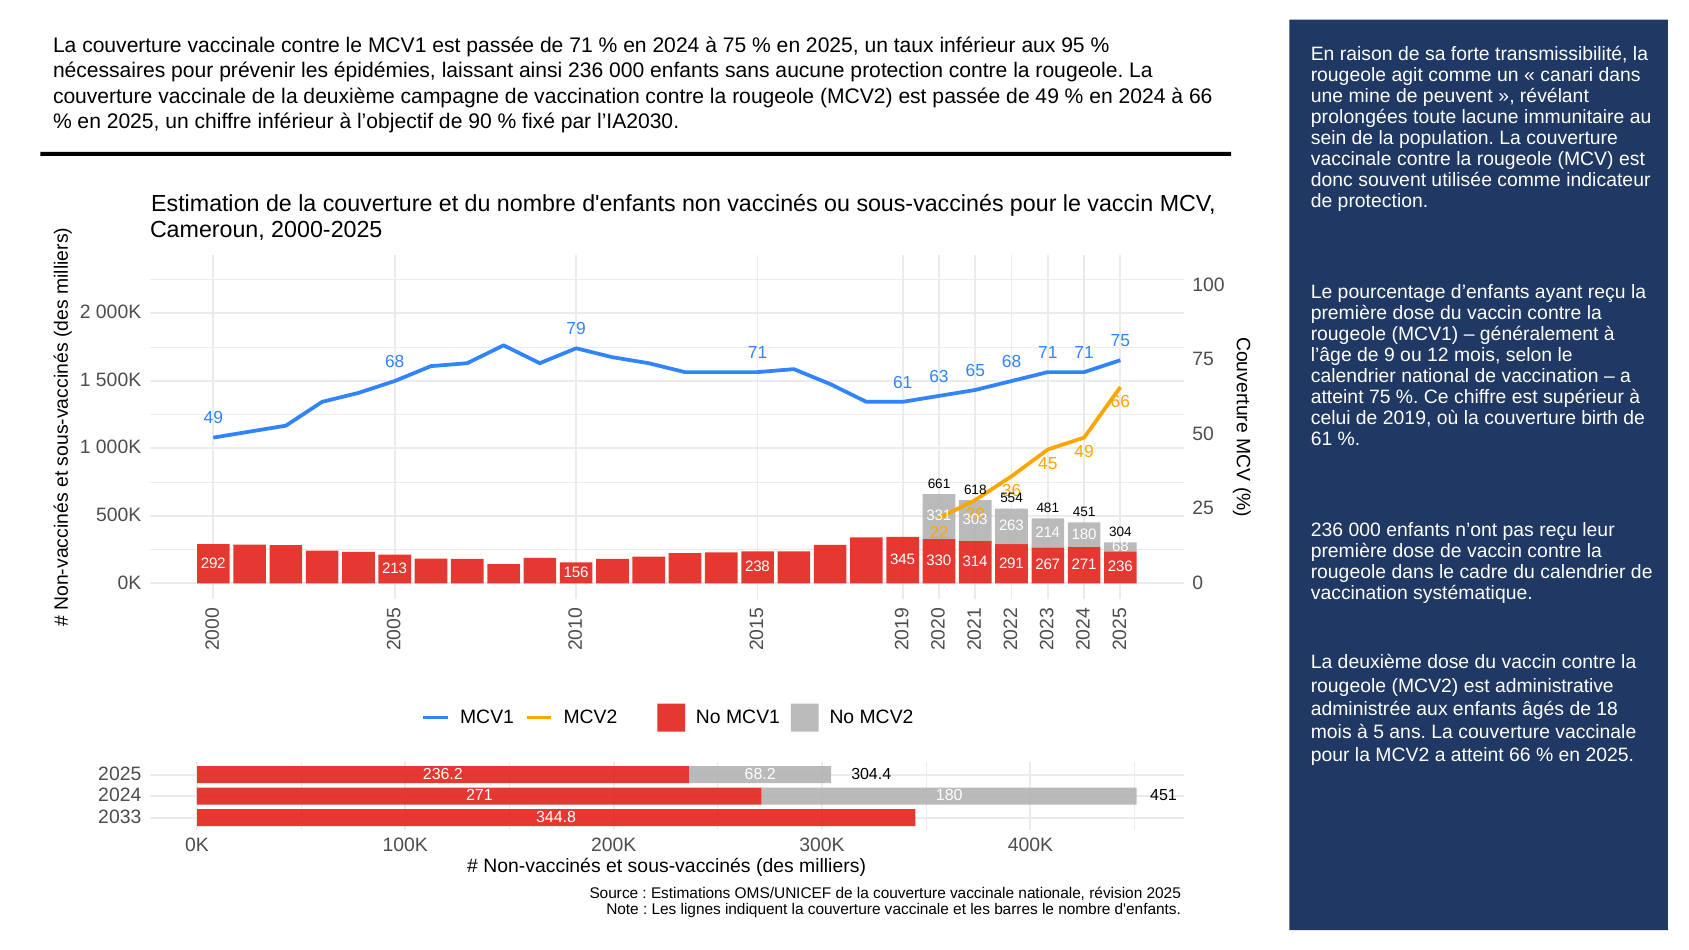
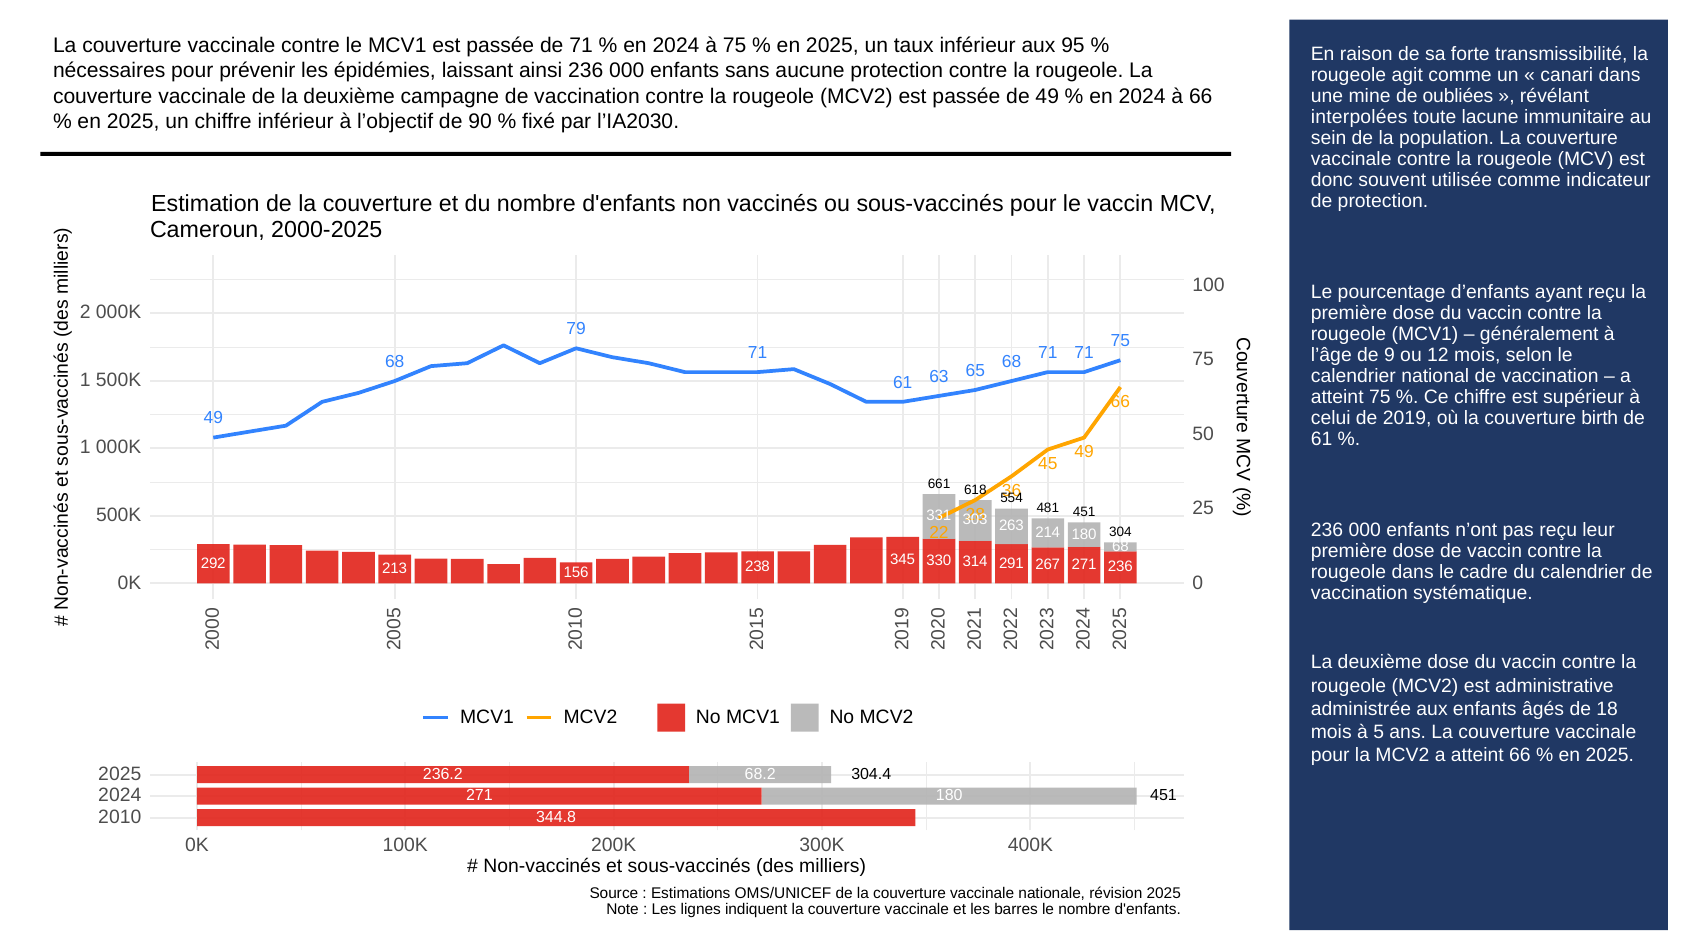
peuvent: peuvent -> oubliées (1458, 96)
prolongées: prolongées -> interpolées (1359, 117)
2033: 2033 -> 2010 (120, 817)
